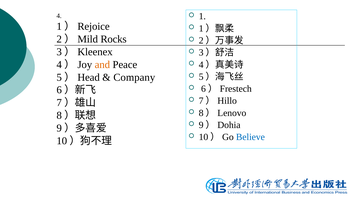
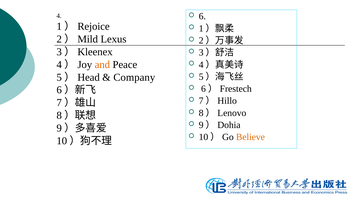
1: 1 -> 6 (202, 16)
Rocks: Rocks -> Lexus (114, 39)
Believe colour: blue -> orange (250, 137)
